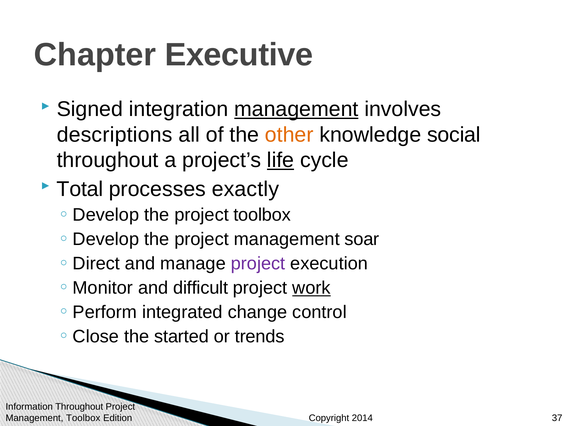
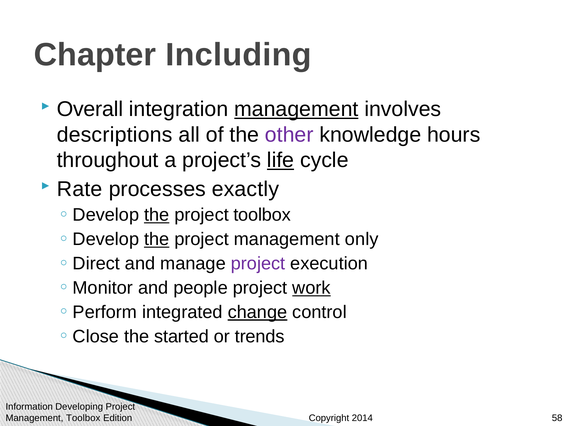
Executive: Executive -> Including (239, 55)
Signed: Signed -> Overall (90, 109)
other colour: orange -> purple (289, 135)
social: social -> hours (454, 135)
Total: Total -> Rate (80, 189)
the underline: none -> present (157, 215)
the underline: none -> present (157, 239)
soar: soar -> only (362, 239)
difficult: difficult -> people (201, 288)
change underline: none -> present (258, 312)
Information Throughout: Throughout -> Developing (79, 407)
37: 37 -> 58 (557, 418)
